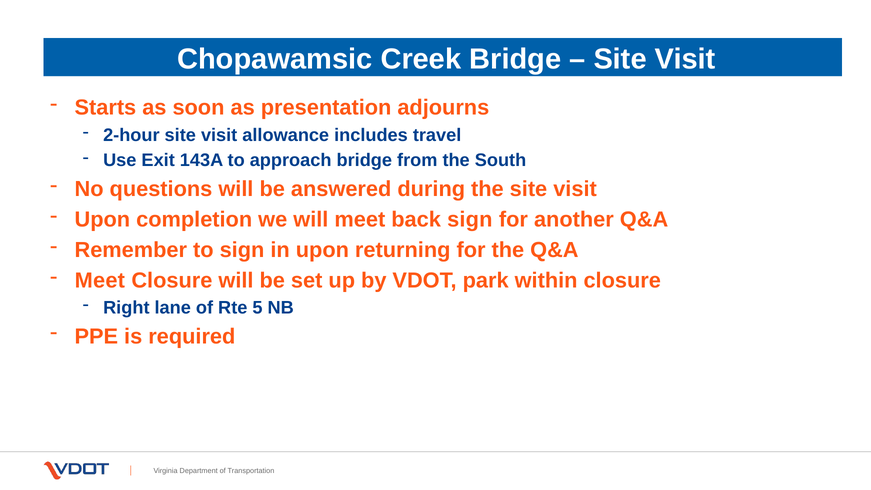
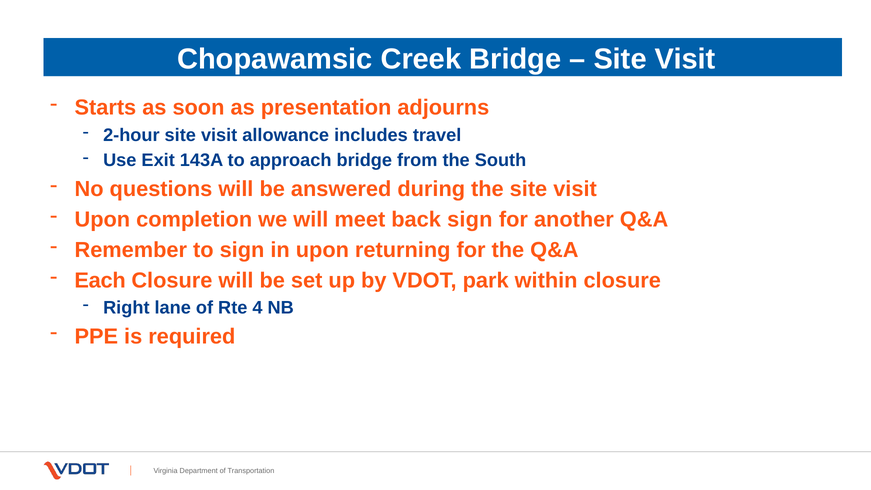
Meet: Meet -> Each (100, 280)
5: 5 -> 4 (258, 308)
